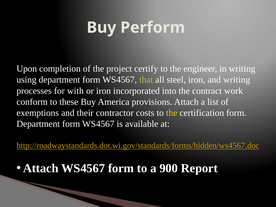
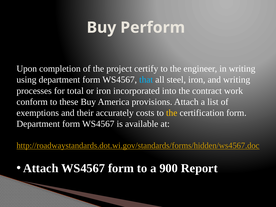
that colour: light green -> light blue (146, 80)
with: with -> total (75, 91)
contractor: contractor -> accurately (115, 113)
